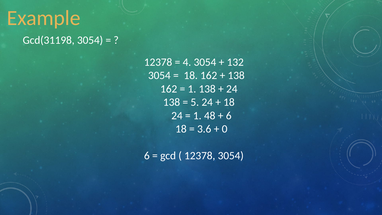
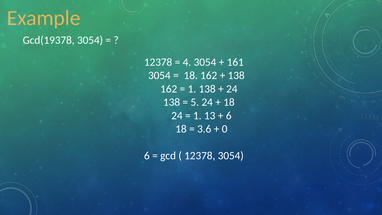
Gcd(31198: Gcd(31198 -> Gcd(19378 (49, 40)
132: 132 -> 161 (235, 62)
48: 48 -> 13 (210, 116)
